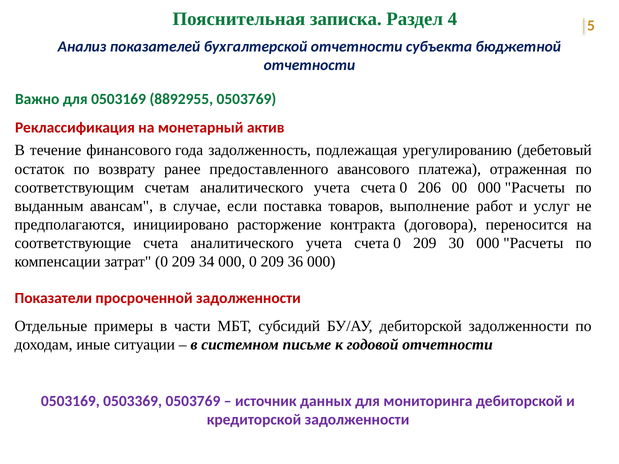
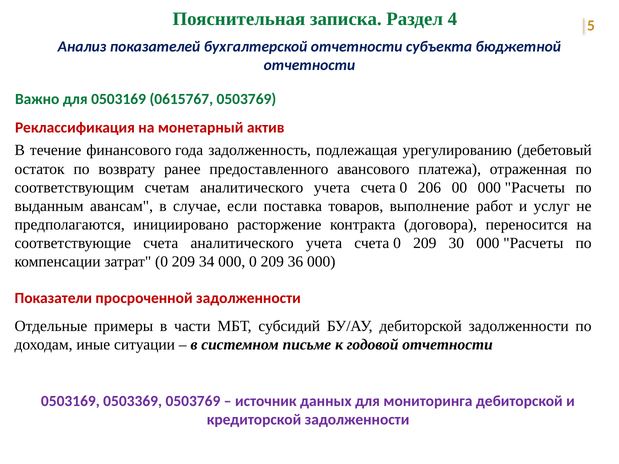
8892955: 8892955 -> 0615767 (181, 99)
